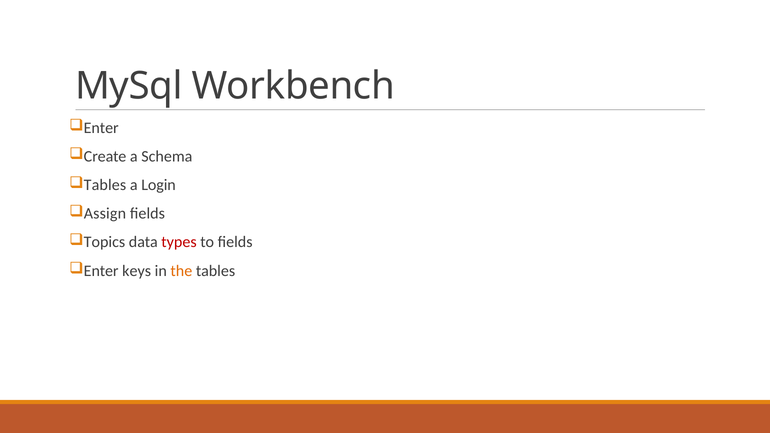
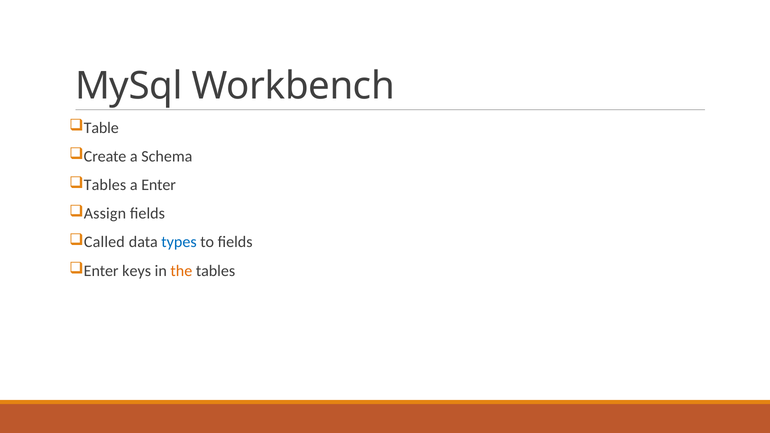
Enter: Enter -> Table (101, 128)
a Login: Login -> Enter (159, 185)
Topics: Topics -> Called (104, 242)
types colour: red -> blue (179, 242)
